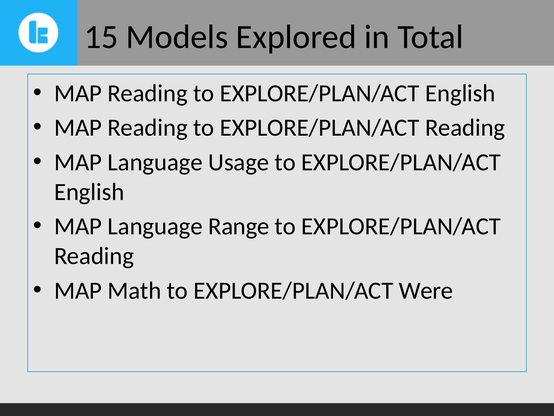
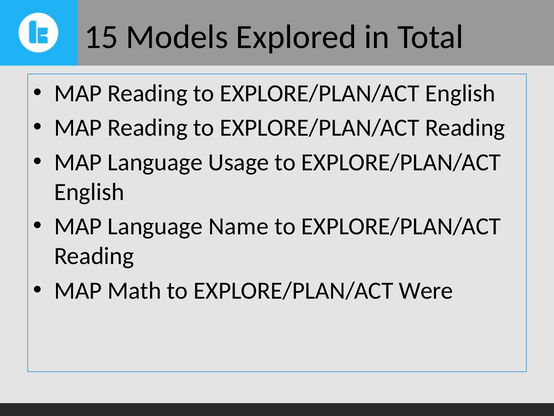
Range: Range -> Name (239, 226)
